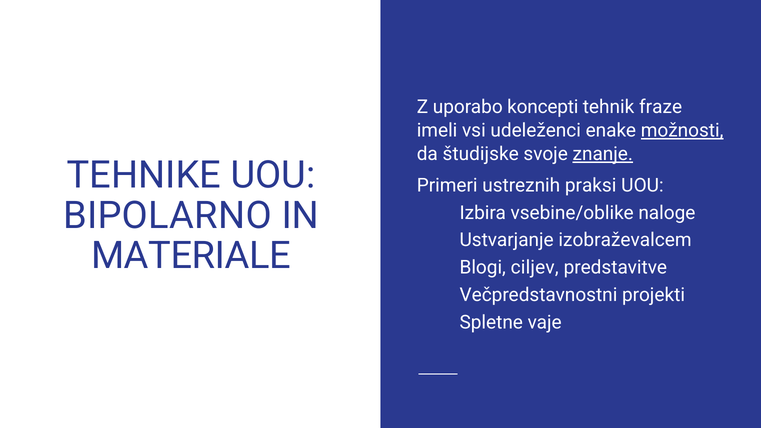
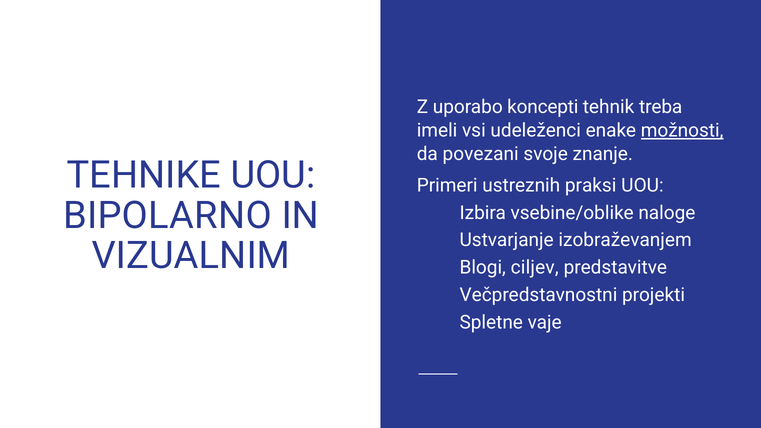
fraze: fraze -> treba (661, 107)
študijske: študijske -> povezani (481, 154)
znanje underline: present -> none (603, 154)
izobraževalcem: izobraževalcem -> izobraževanjem (625, 240)
MATERIALE: MATERIALE -> VIZUALNIM (191, 256)
